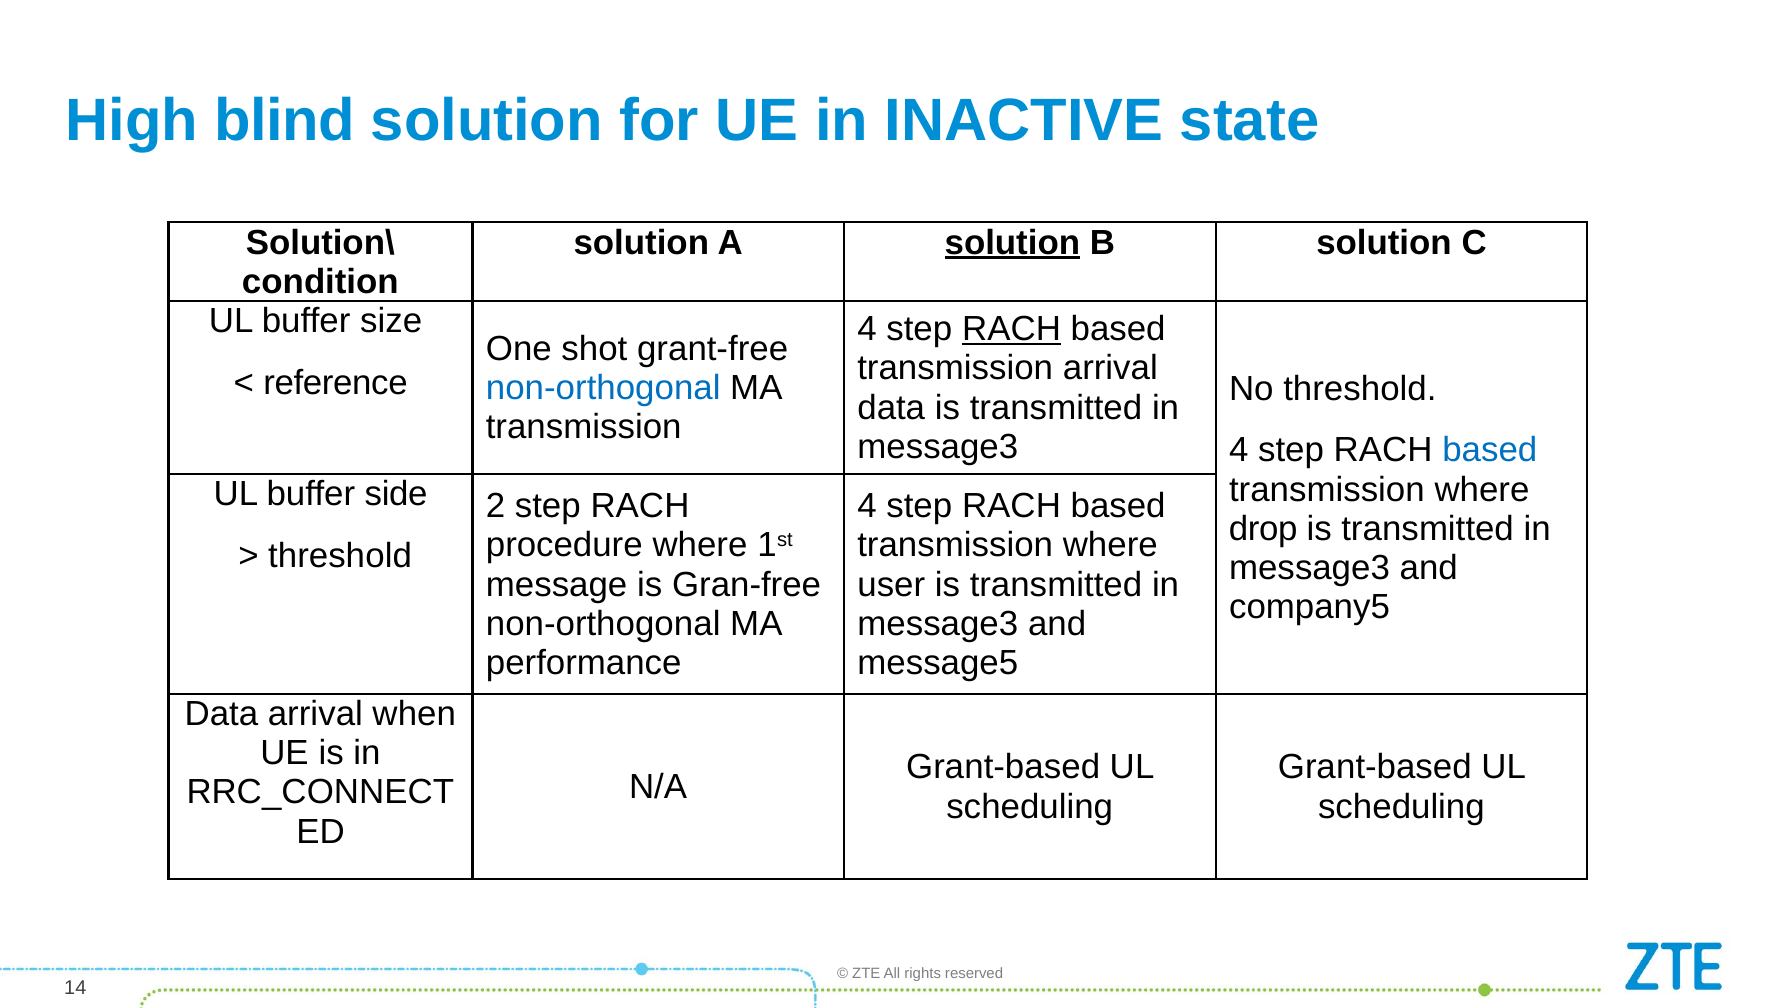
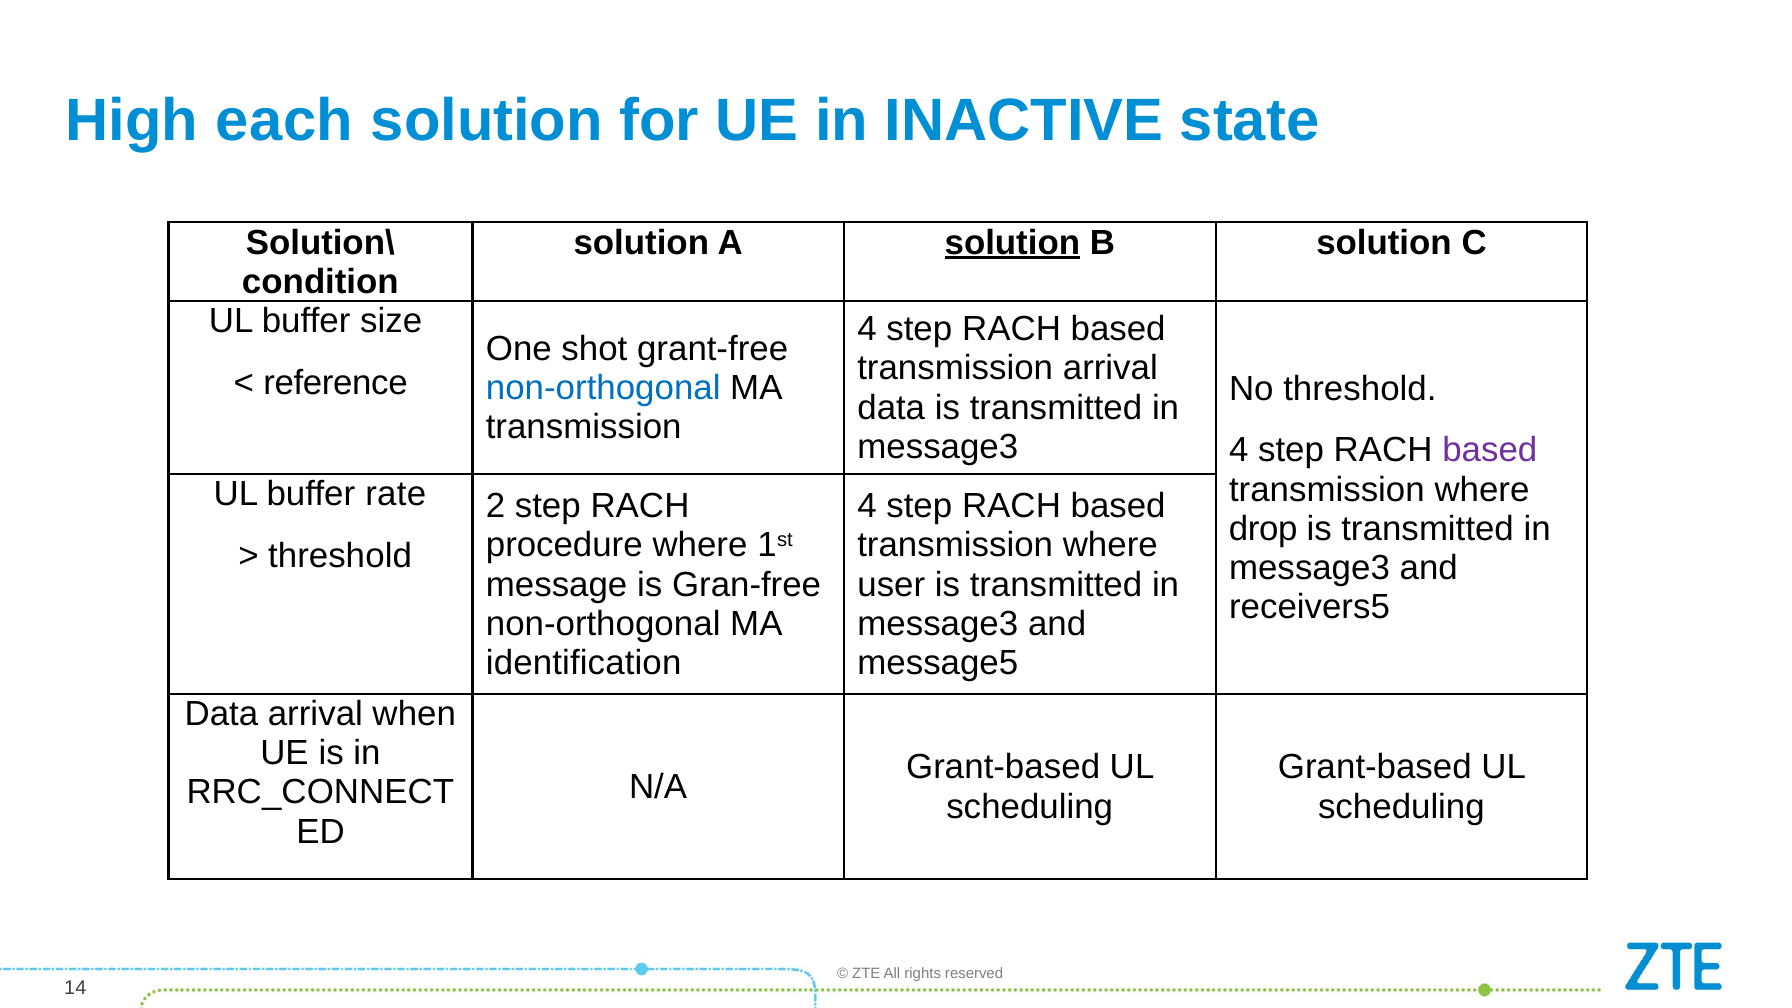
blind: blind -> each (284, 121)
RACH underline: present -> none (1011, 329)
based colour: blue -> purple (1490, 450)
side: side -> rate (396, 494)
company5: company5 -> receivers5 (1309, 607)
performance: performance -> identification (584, 663)
